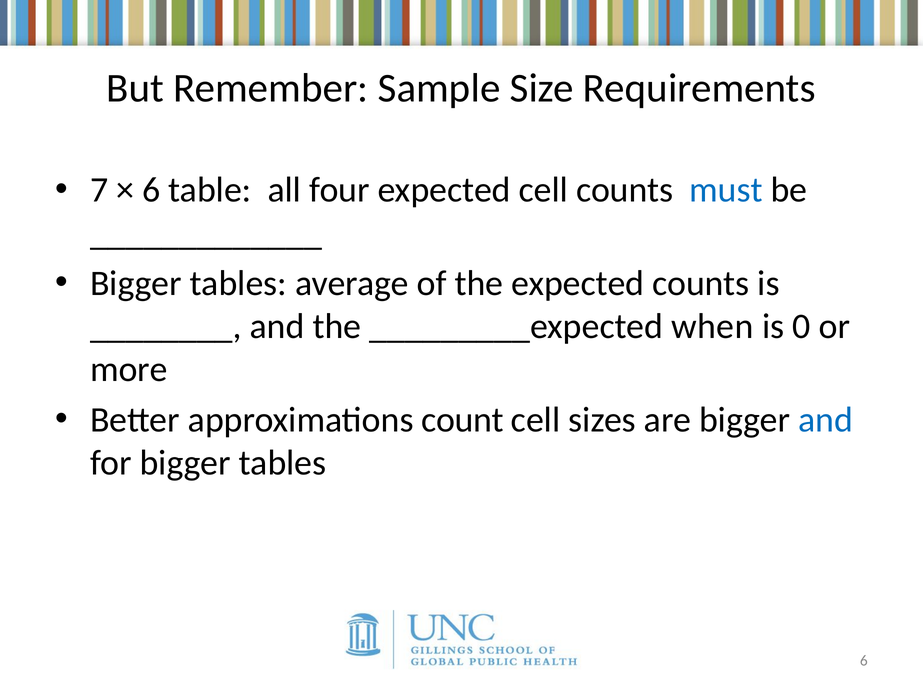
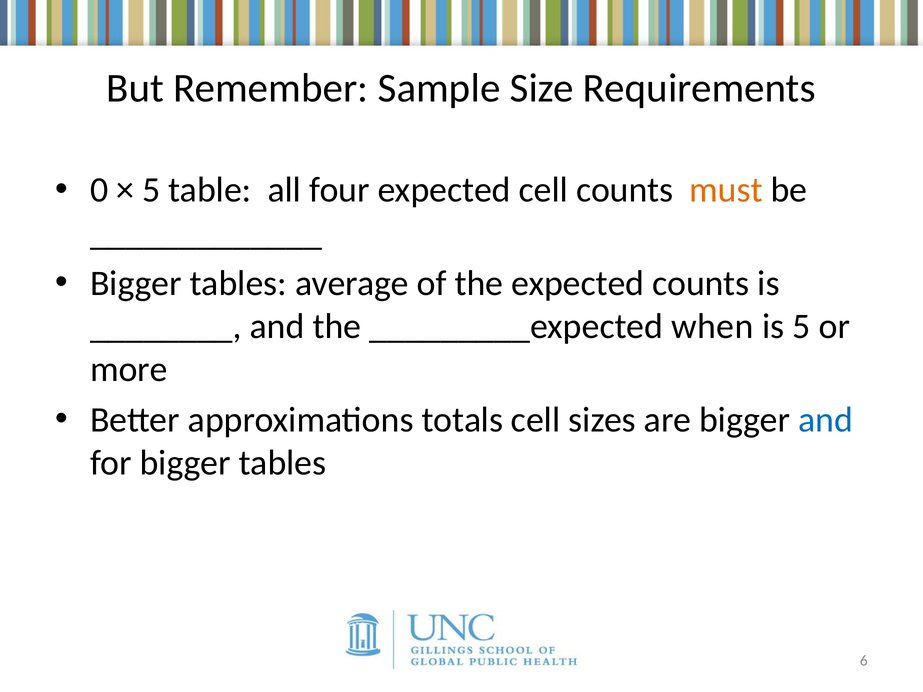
7: 7 -> 0 (99, 190)
6: 6 -> 5 (151, 190)
must colour: blue -> orange (726, 190)
is 0: 0 -> 5 (802, 327)
count: count -> totals (462, 420)
